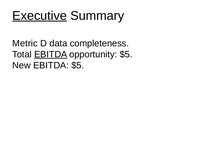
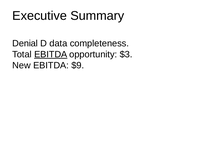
Executive underline: present -> none (40, 16)
Metric: Metric -> Denial (25, 43)
opportunity $5: $5 -> $3 (126, 54)
EBITDA $5: $5 -> $9 (78, 65)
